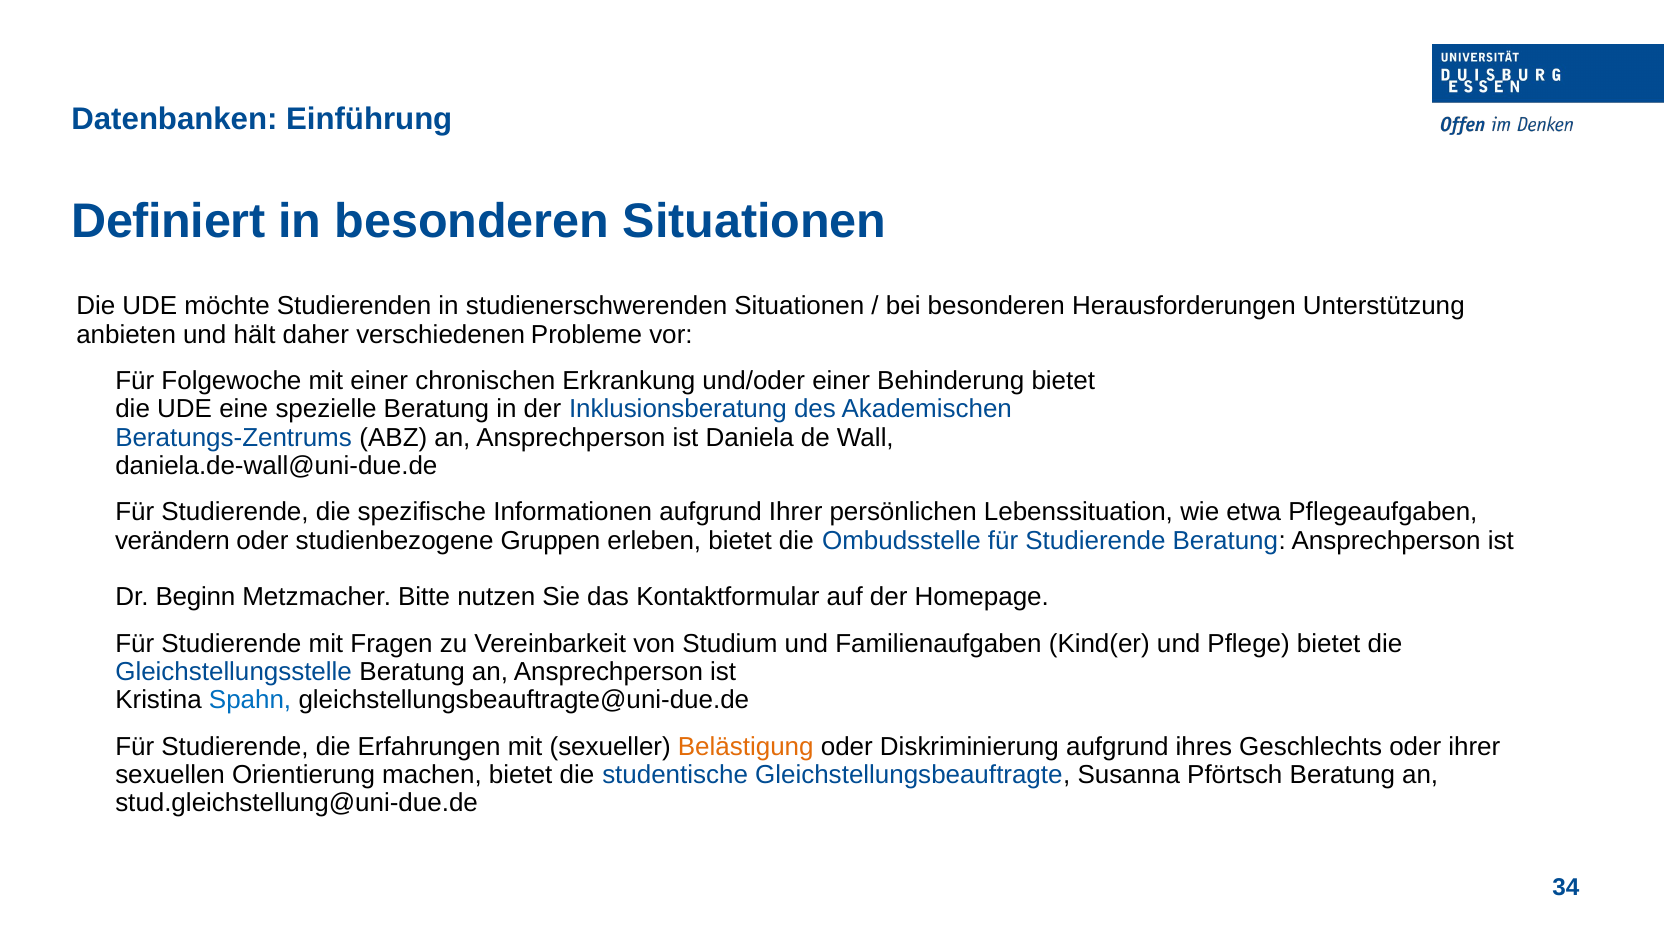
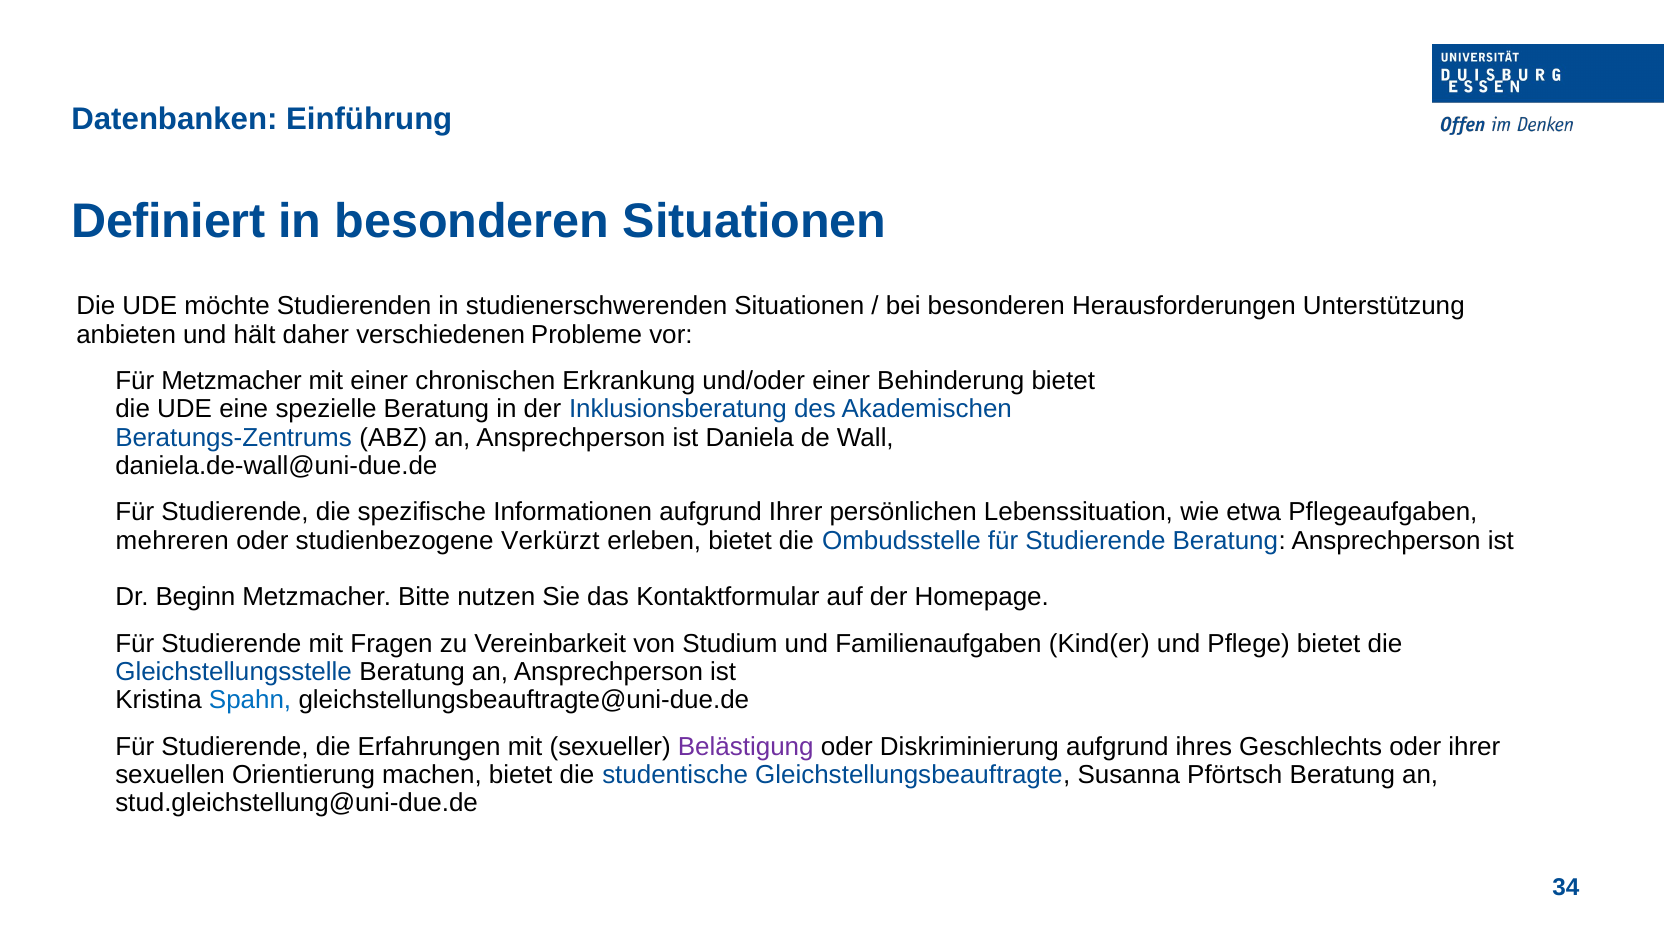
Für Folgewoche: Folgewoche -> Metzmacher (232, 381)
verändern: verändern -> mehreren (172, 540)
Gruppen: Gruppen -> Verkürzt (550, 540)
Belästigung colour: orange -> purple (746, 746)
